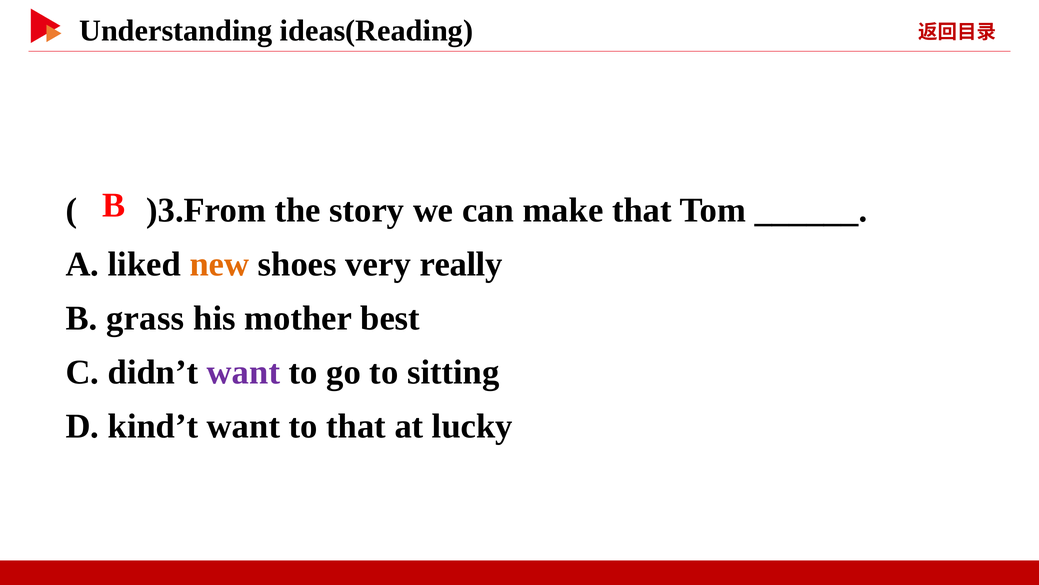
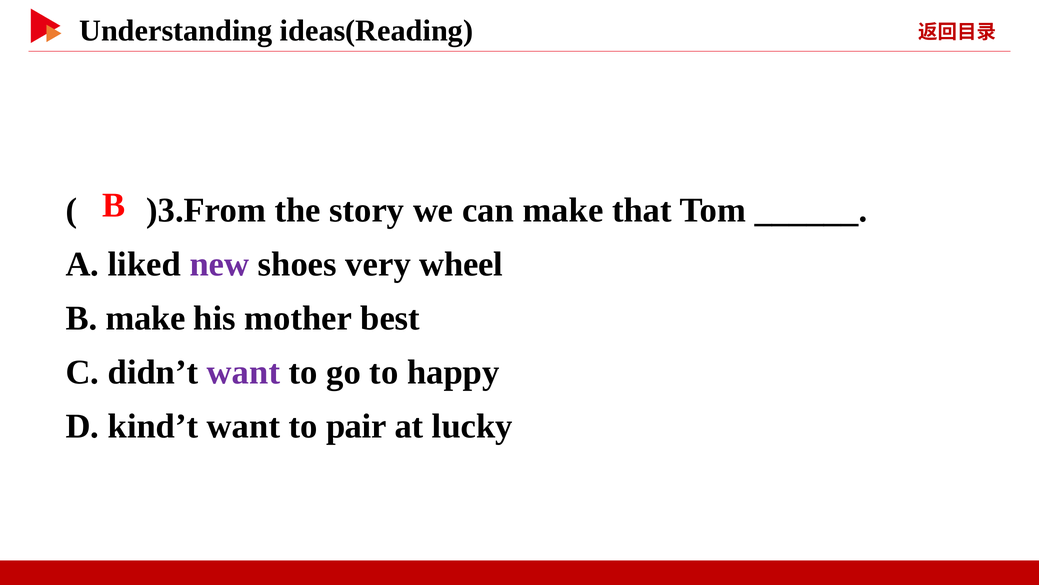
new colour: orange -> purple (219, 264)
really: really -> wheel (461, 264)
B grass: grass -> make (146, 318)
sitting: sitting -> happy (453, 372)
to that: that -> pair (356, 426)
